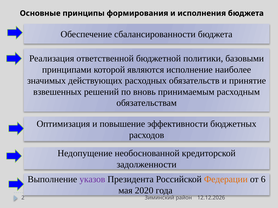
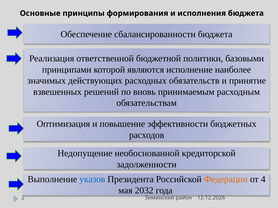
указов colour: purple -> blue (92, 180)
6: 6 -> 4 (263, 180)
2020: 2020 -> 2032 (144, 191)
